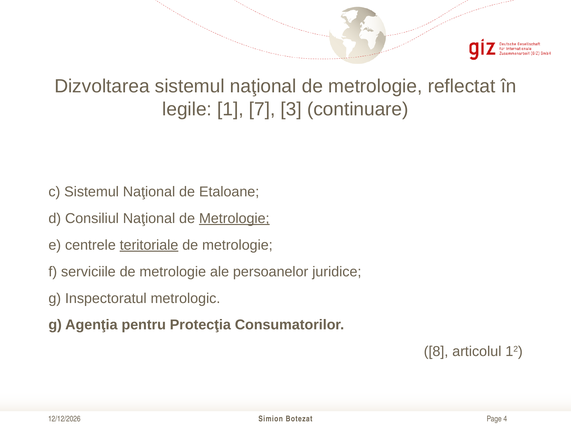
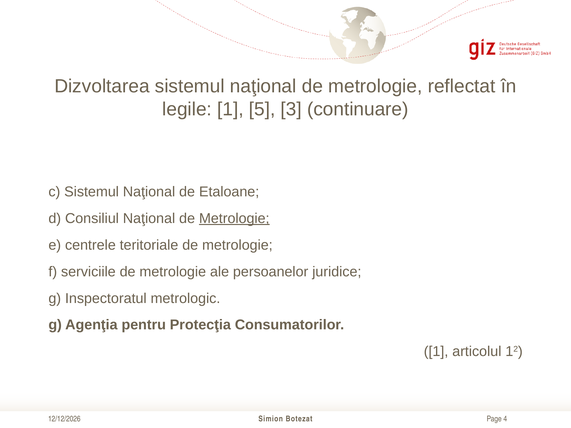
7: 7 -> 5 (262, 109)
teritoriale underline: present -> none (149, 245)
8: 8 -> 1 (436, 352)
